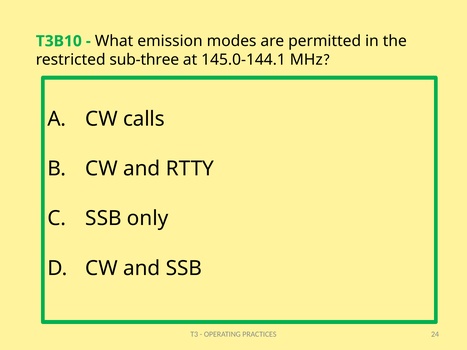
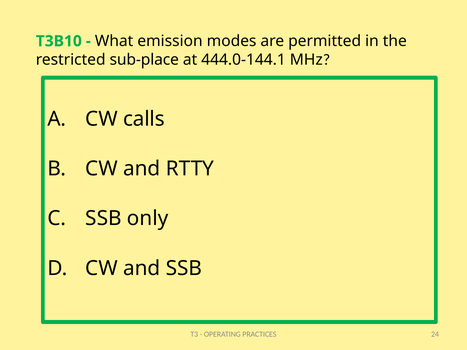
sub-three: sub-three -> sub-place (144, 60)
145.0-144.1: 145.0-144.1 -> 444.0-144.1 (244, 60)
